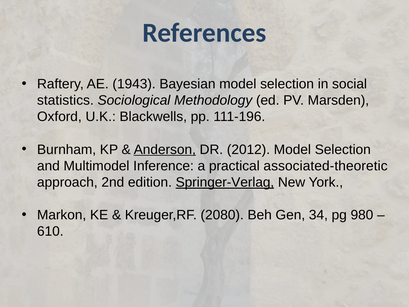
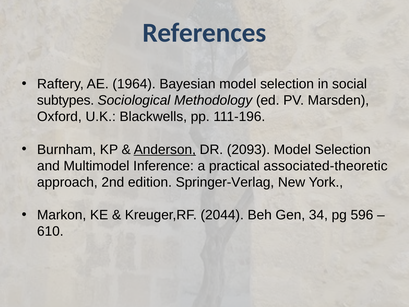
1943: 1943 -> 1964 (134, 84)
statistics: statistics -> subtypes (66, 100)
2012: 2012 -> 2093 (248, 149)
Springer-Verlag underline: present -> none (225, 182)
2080: 2080 -> 2044 (222, 215)
980: 980 -> 596 (362, 215)
